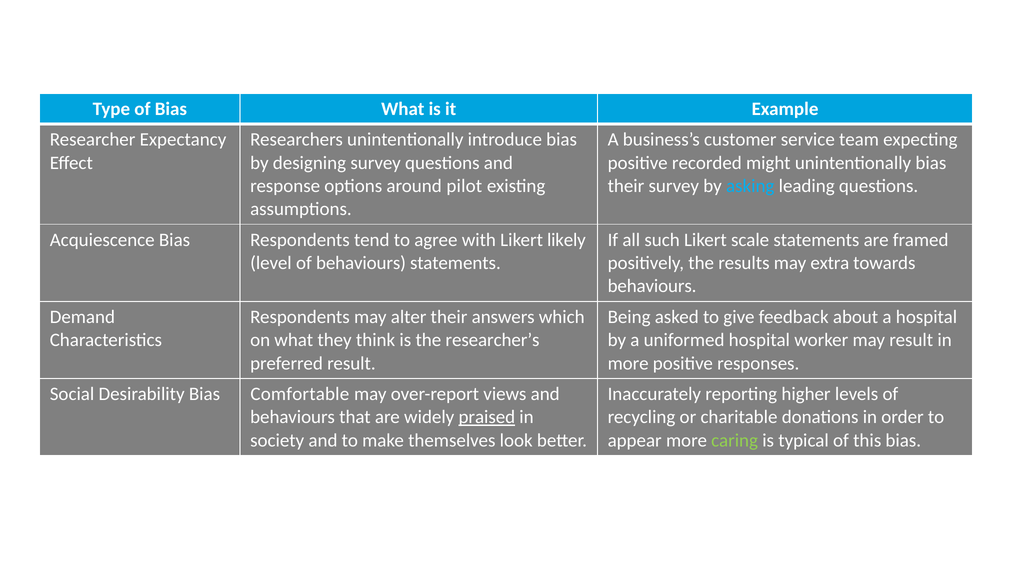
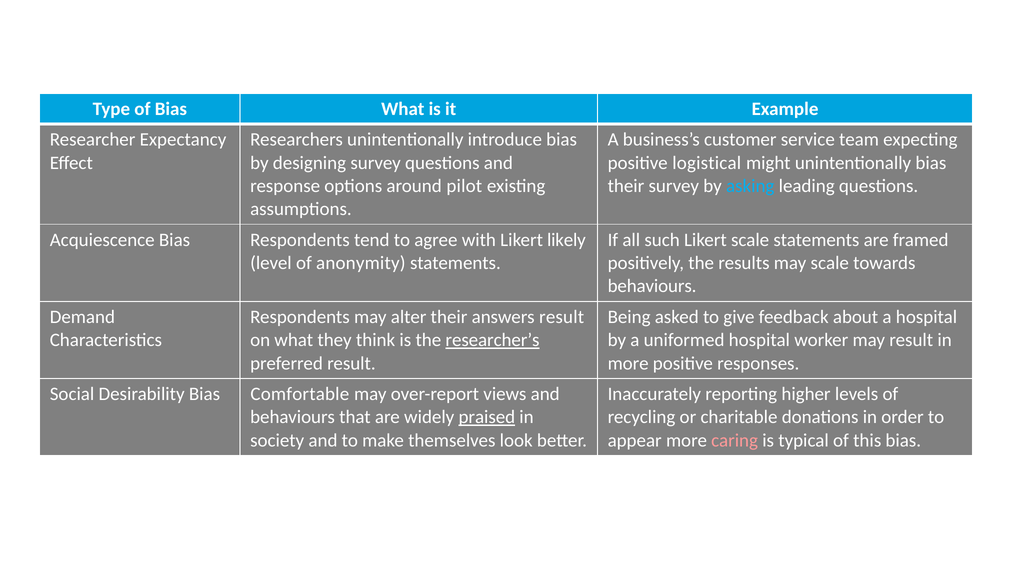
recorded: recorded -> logistical (707, 163)
of behaviours: behaviours -> anonymity (361, 263)
may extra: extra -> scale (830, 263)
answers which: which -> result (562, 317)
researcher’s underline: none -> present (492, 340)
caring colour: light green -> pink (735, 441)
